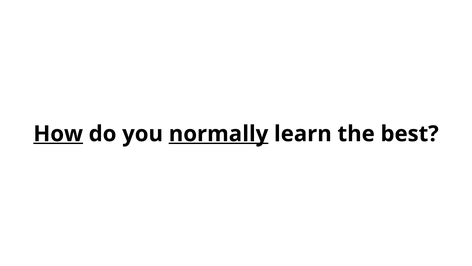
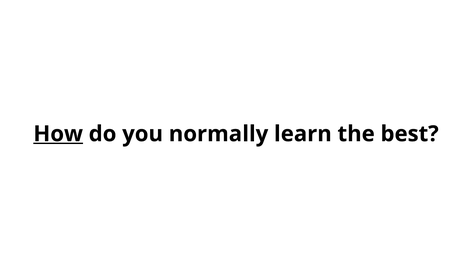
normally underline: present -> none (219, 134)
